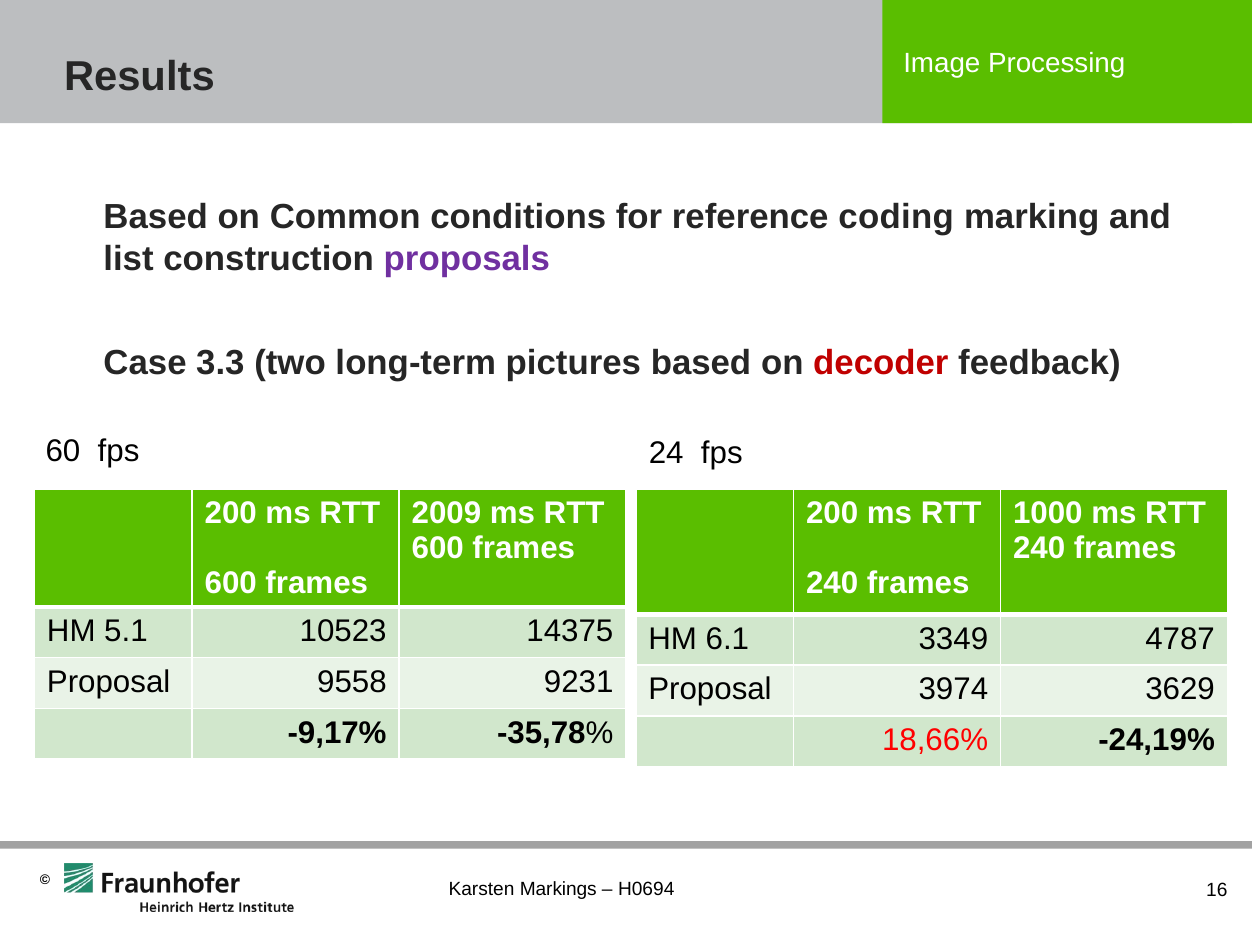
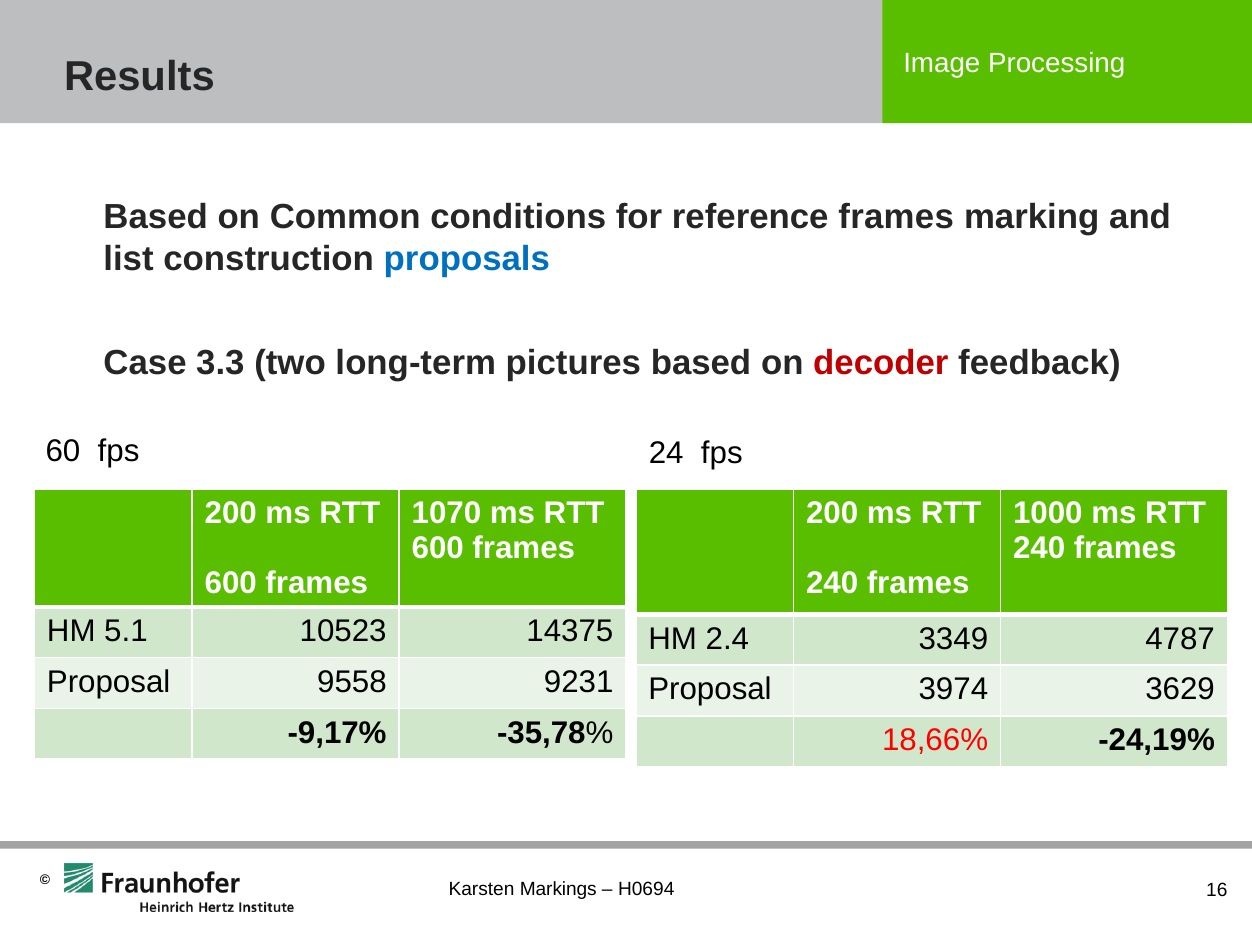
reference coding: coding -> frames (896, 217)
proposals colour: purple -> blue (467, 259)
2009: 2009 -> 1070 (447, 514)
6.1: 6.1 -> 2.4 (727, 639)
